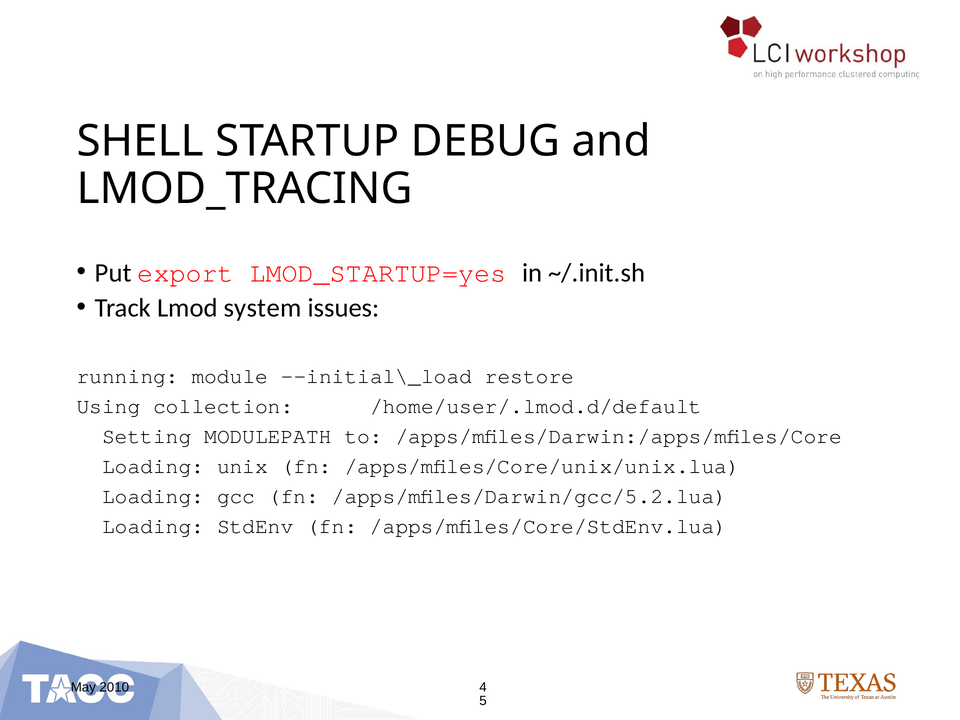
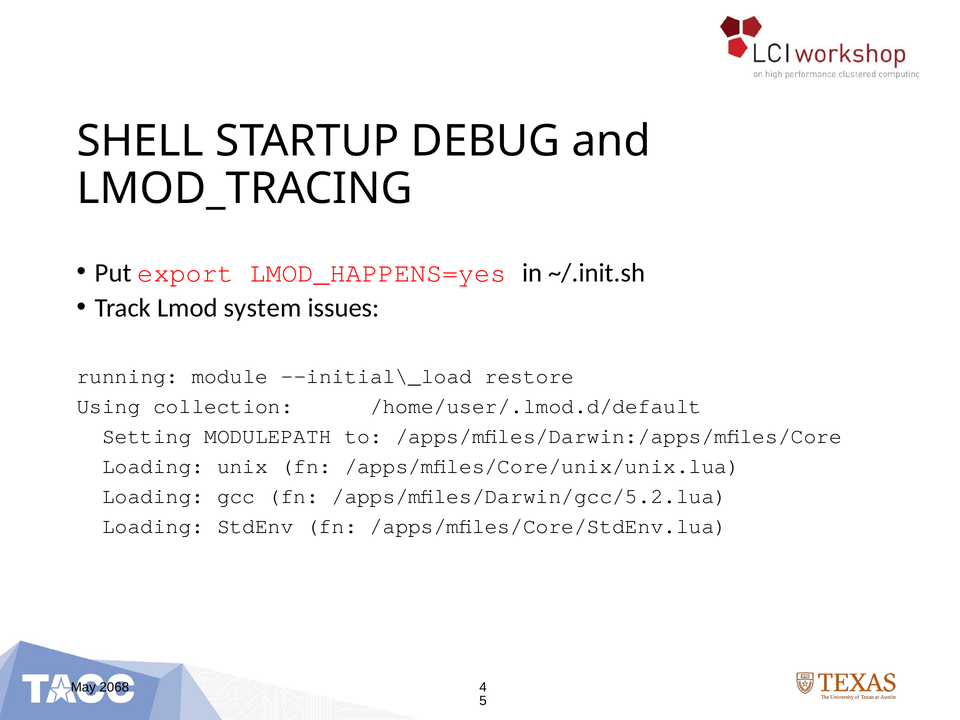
LMOD_STARTUP=yes: LMOD_STARTUP=yes -> LMOD_HAPPENS=yes (378, 273)
2010: 2010 -> 2068 (114, 687)
